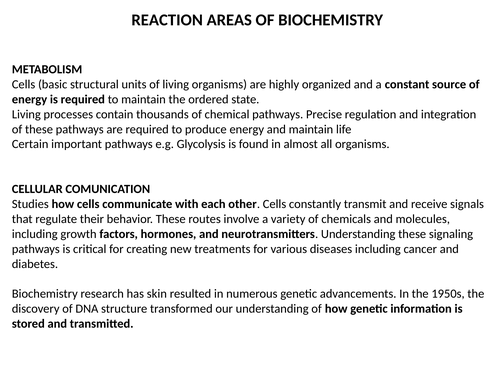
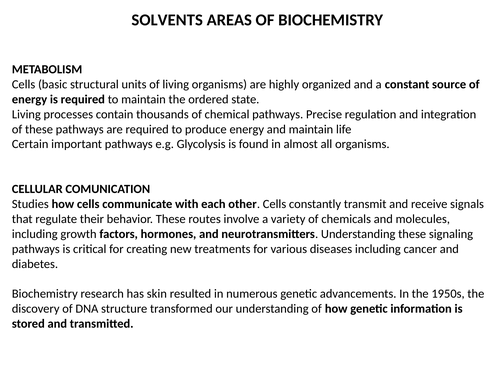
REACTION: REACTION -> SOLVENTS (167, 20)
